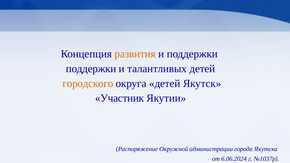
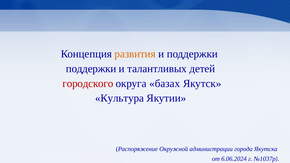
городского colour: orange -> red (88, 83)
округа детей: детей -> базах (165, 83)
Участник: Участник -> Культура (119, 98)
